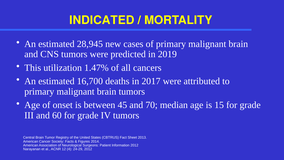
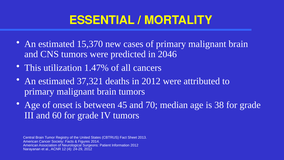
INDICATED: INDICATED -> ESSENTIAL (102, 20)
28,945: 28,945 -> 15,370 (90, 44)
2019: 2019 -> 2046 (167, 54)
16,700: 16,700 -> 37,321 (90, 81)
in 2017: 2017 -> 2012 (151, 81)
15: 15 -> 38 (219, 105)
